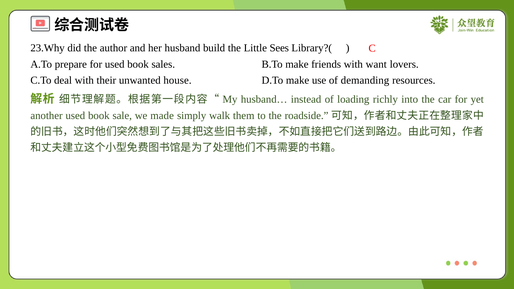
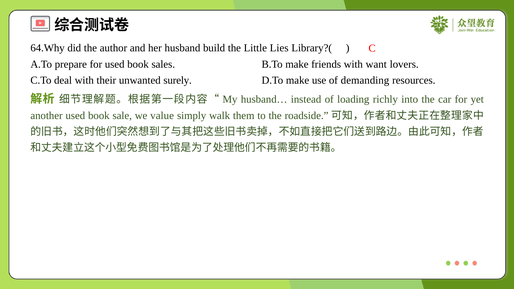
23.Why: 23.Why -> 64.Why (48, 48)
Sees: Sees -> Lies (279, 48)
house: house -> surely (178, 80)
made: made -> value (162, 116)
